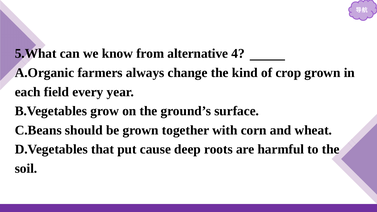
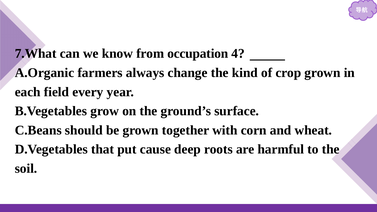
5.What: 5.What -> 7.What (36, 54)
alternative: alternative -> occupation (198, 54)
